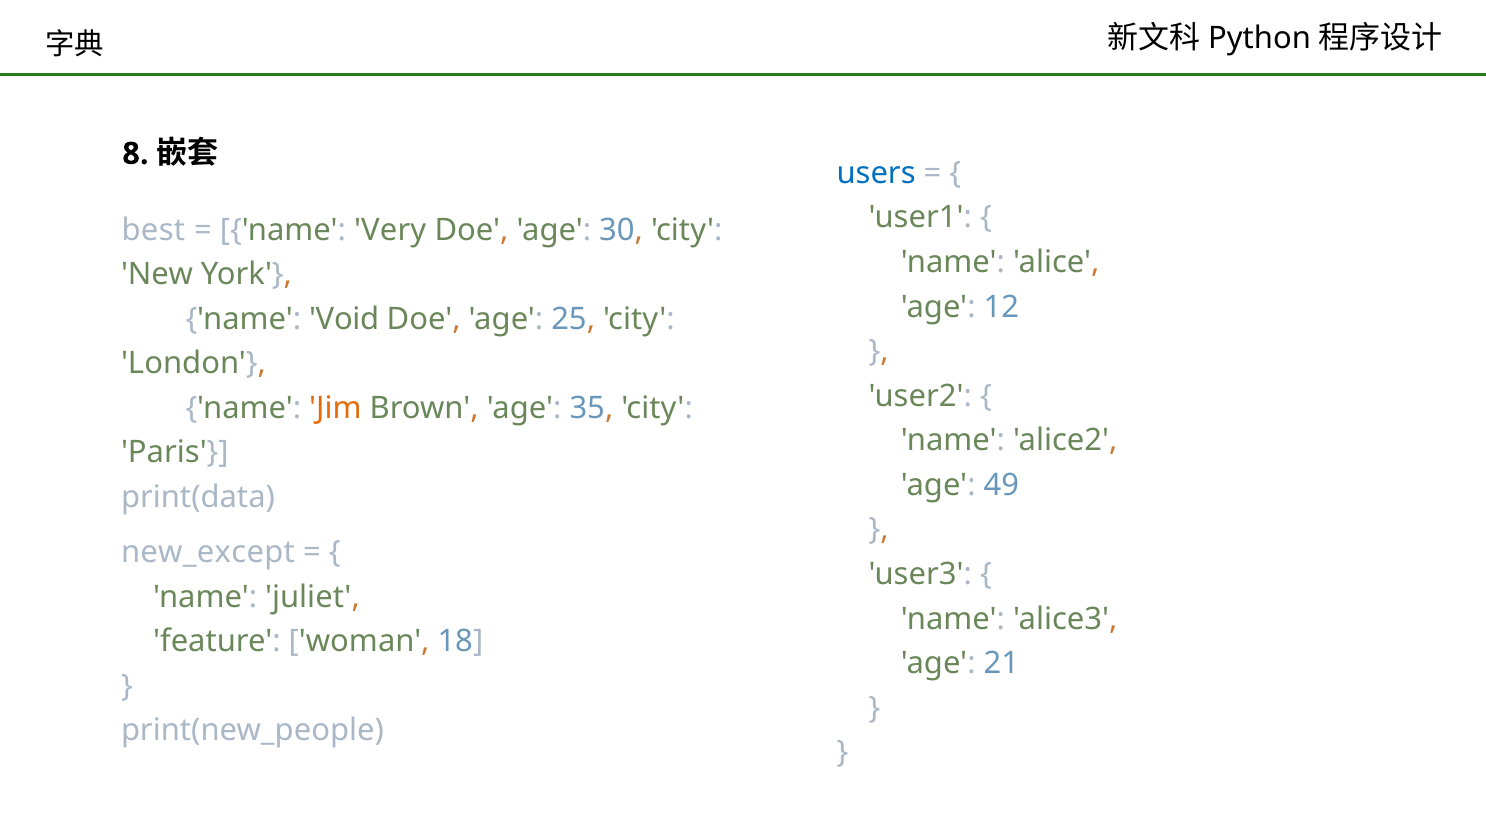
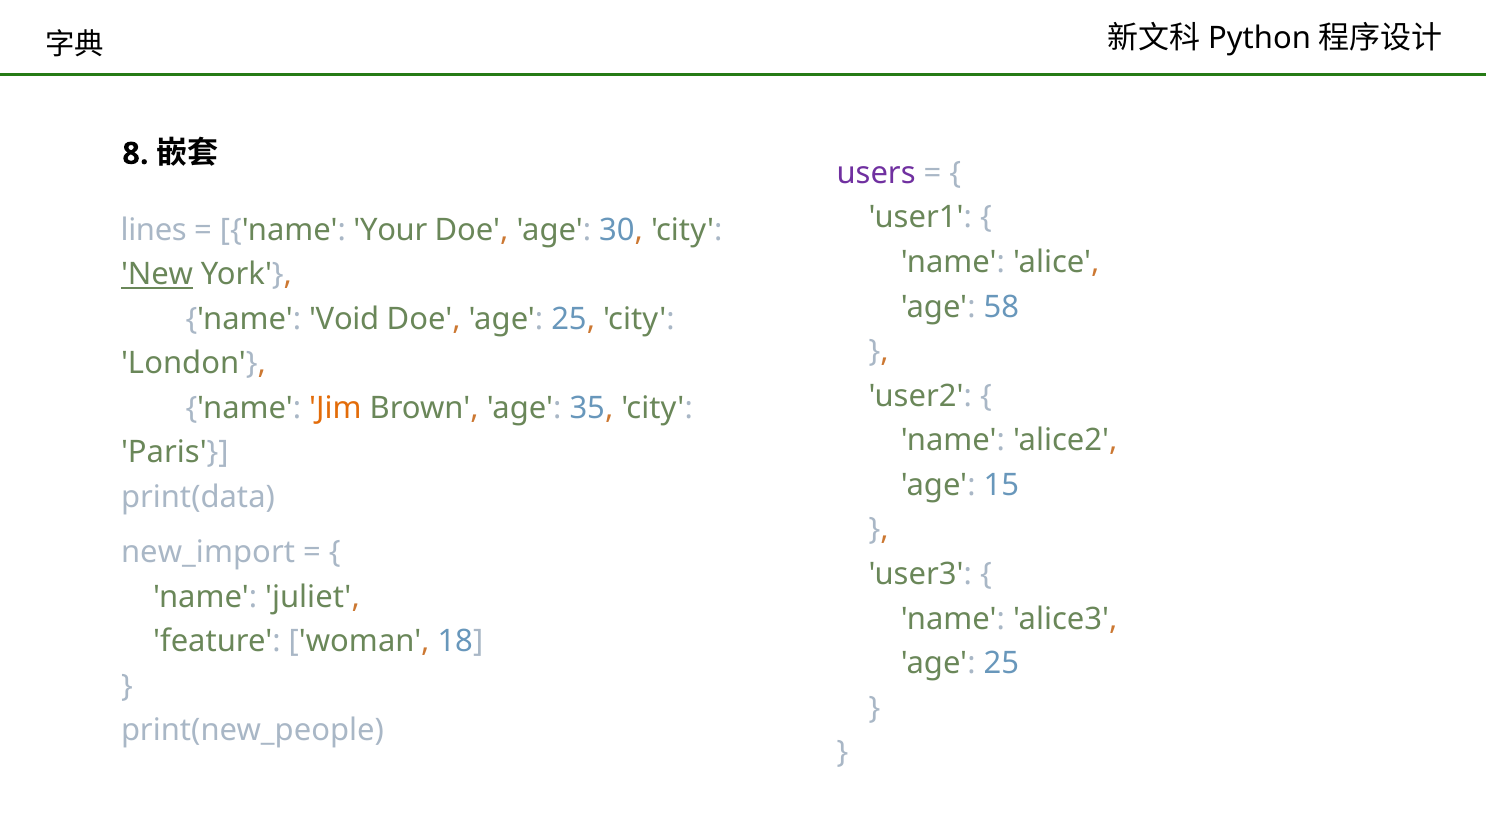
users colour: blue -> purple (876, 173)
best: best -> lines (154, 230)
Very: Very -> Your (390, 230)
New underline: none -> present (157, 274)
12: 12 -> 58 (1001, 307)
49: 49 -> 15 (1001, 485)
new_except: new_except -> new_import (208, 552)
21: 21 -> 25 (1001, 663)
